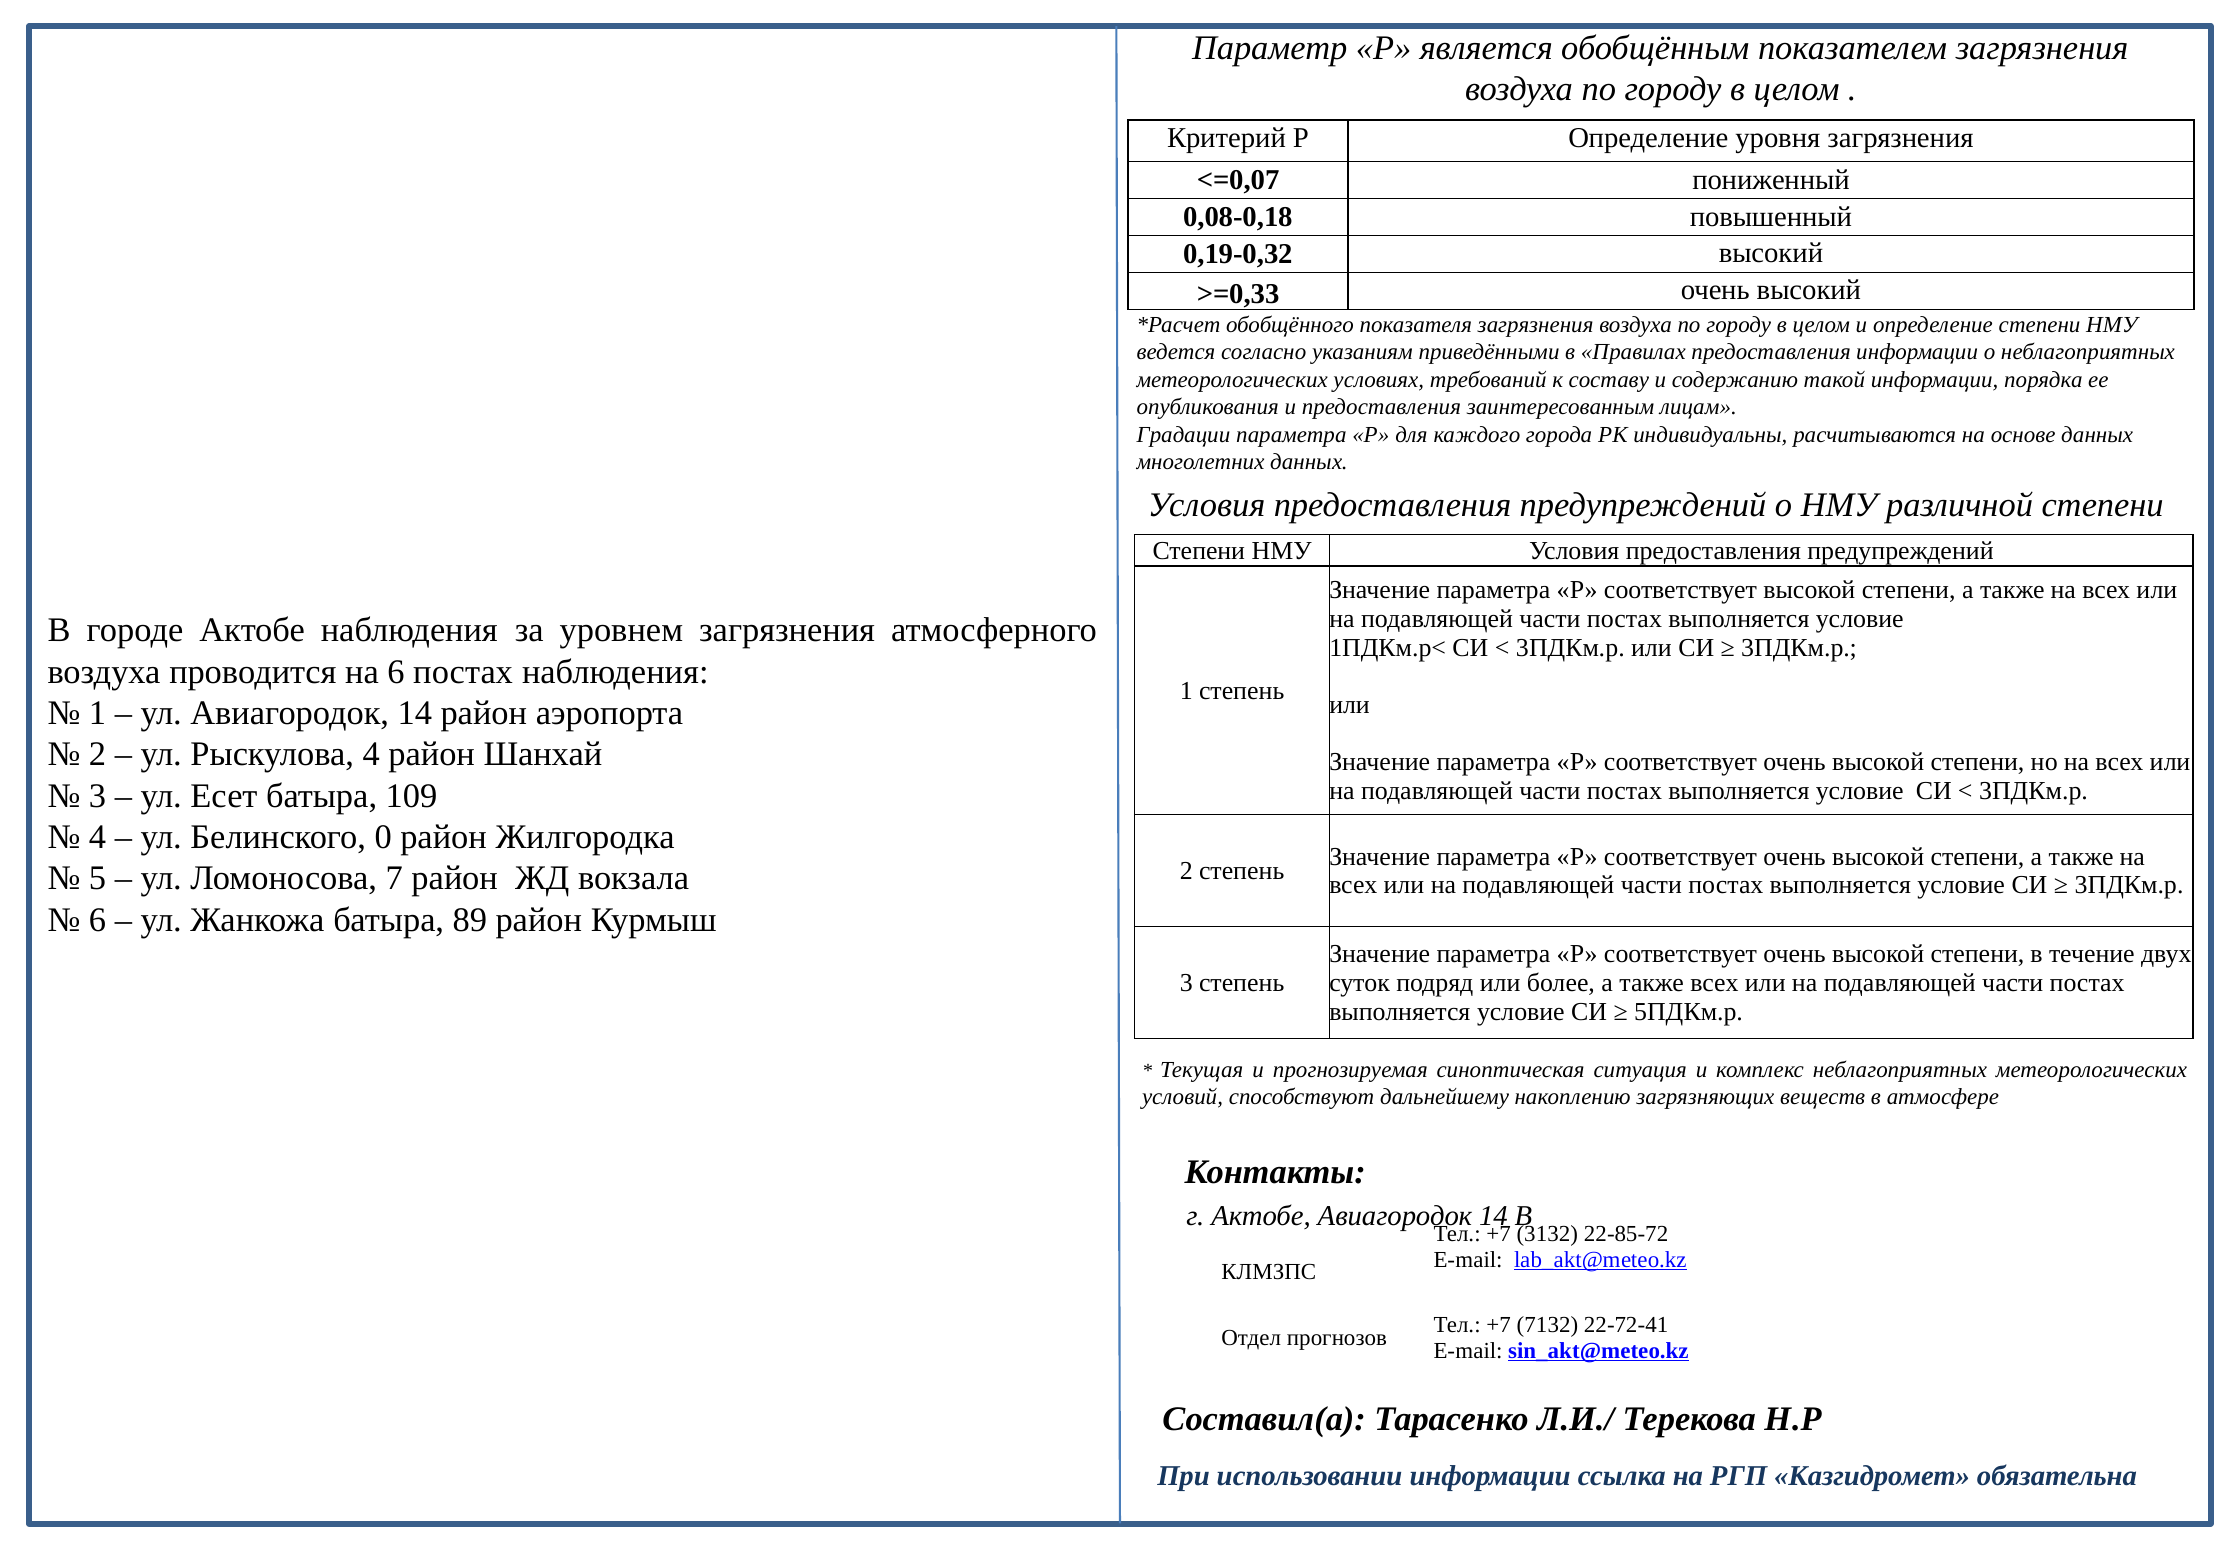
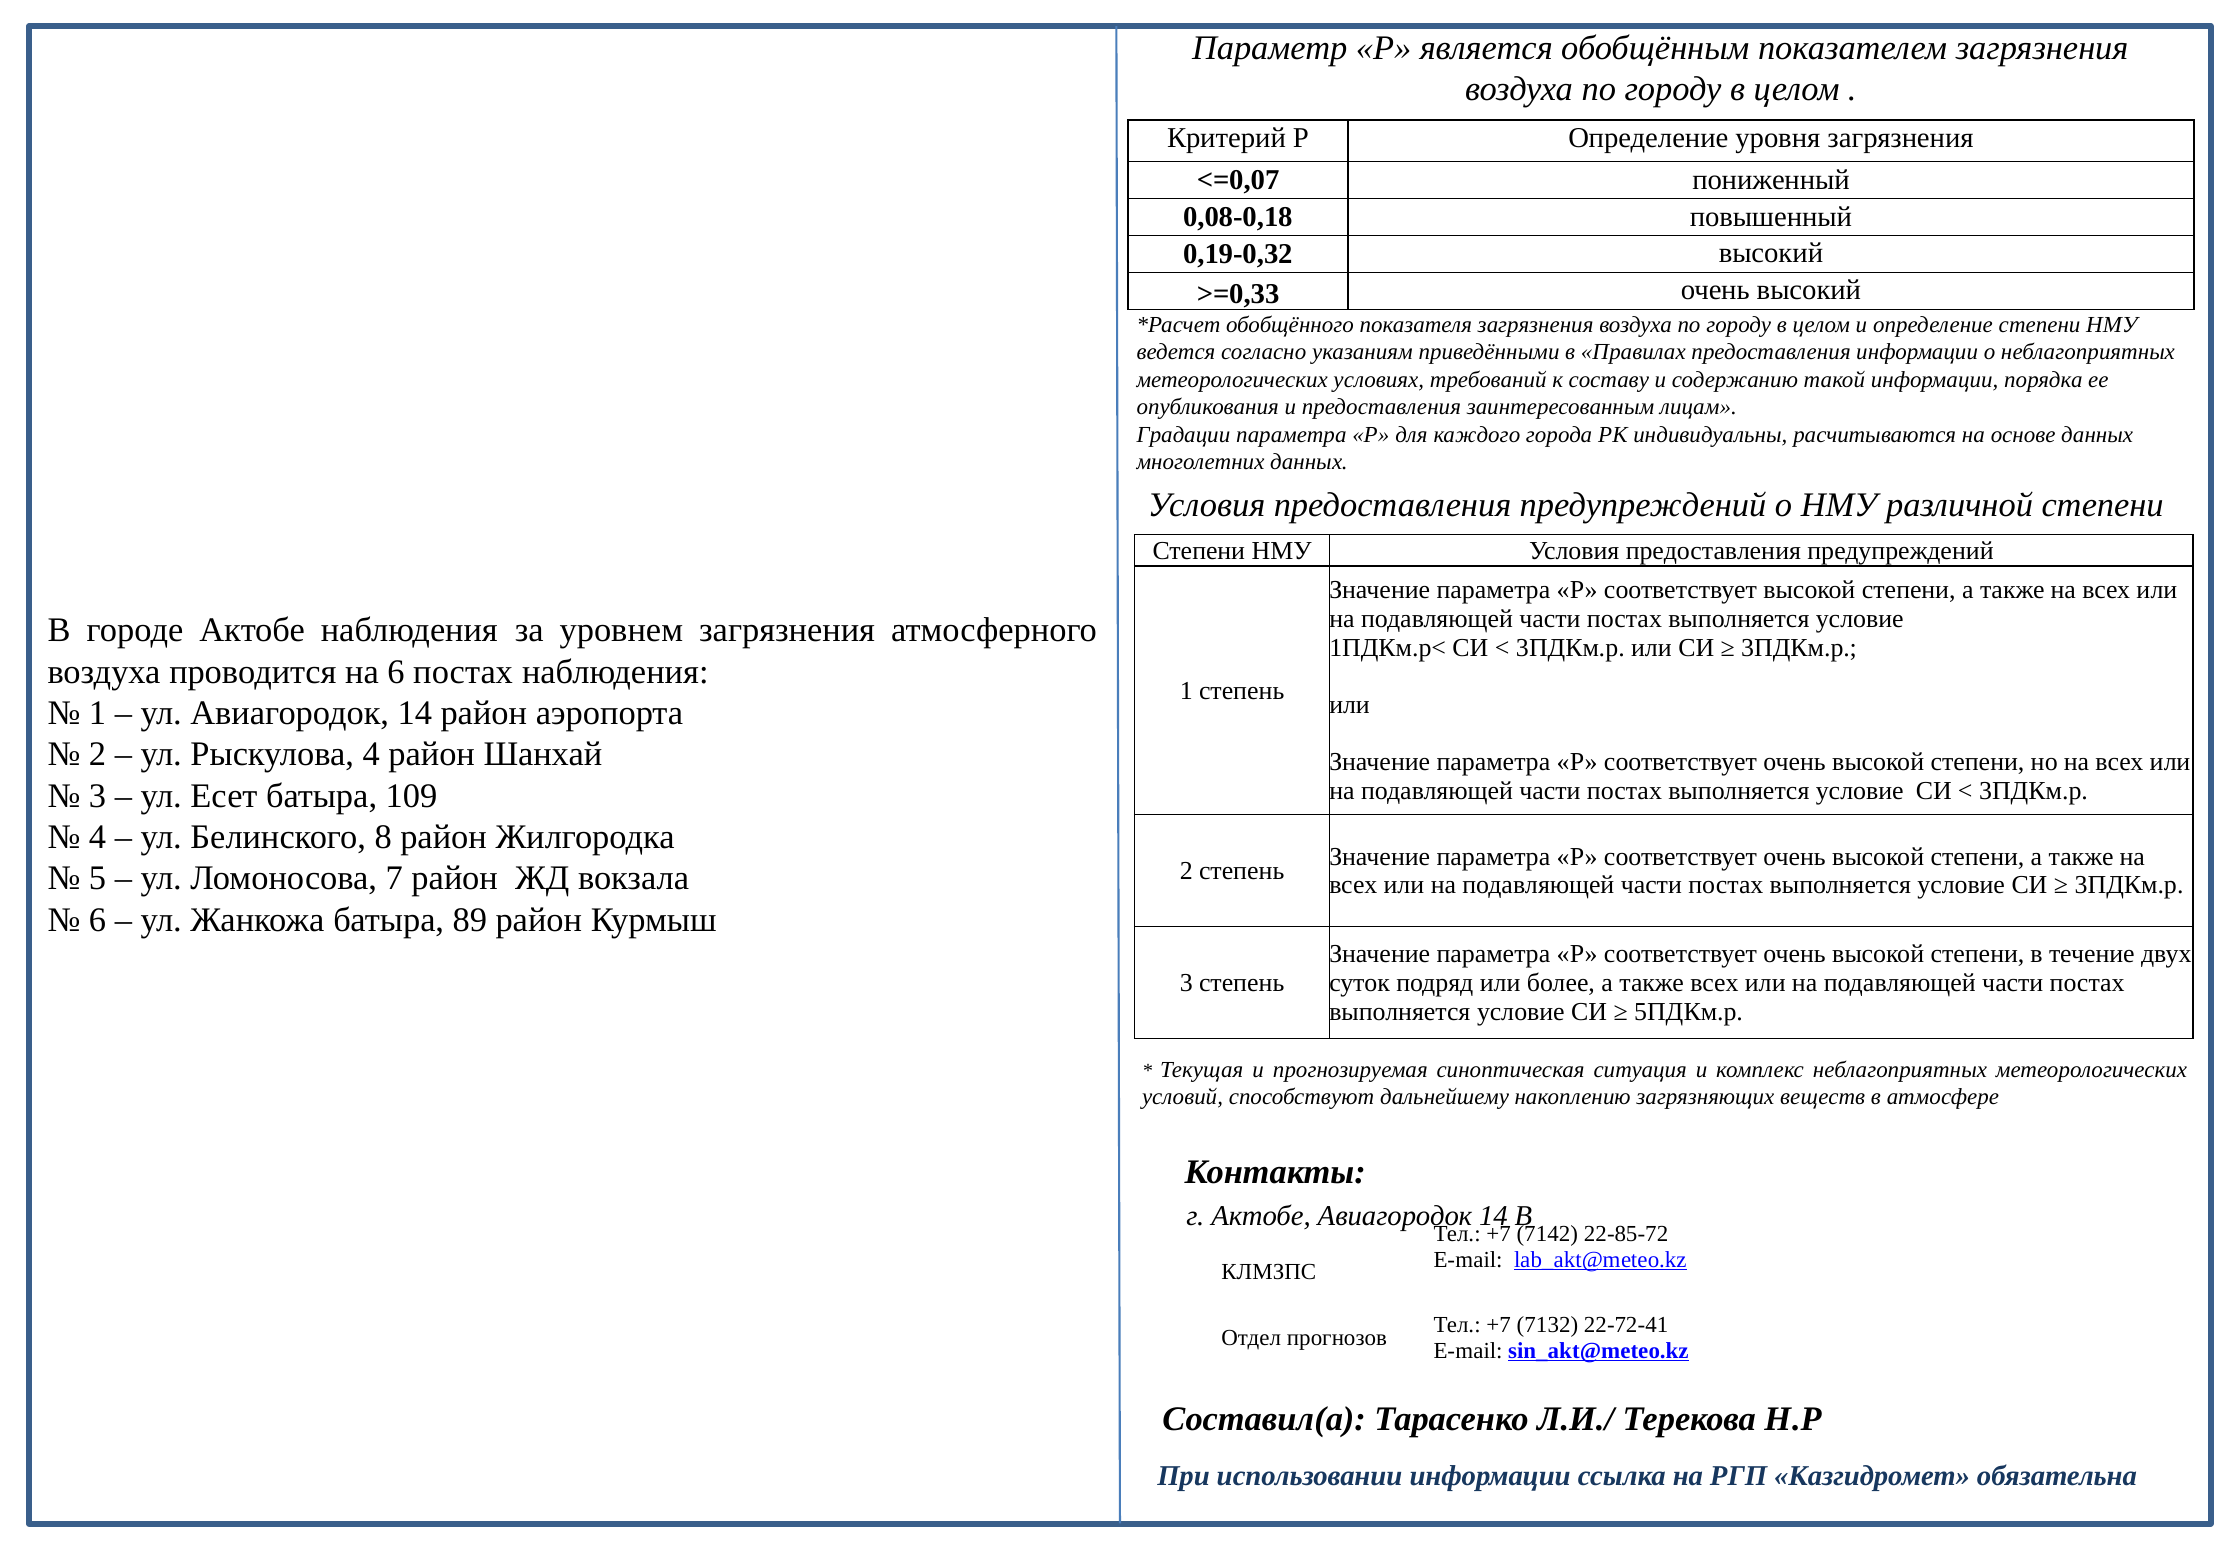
0: 0 -> 8 (383, 838)
3132: 3132 -> 7142 (1547, 1235)
